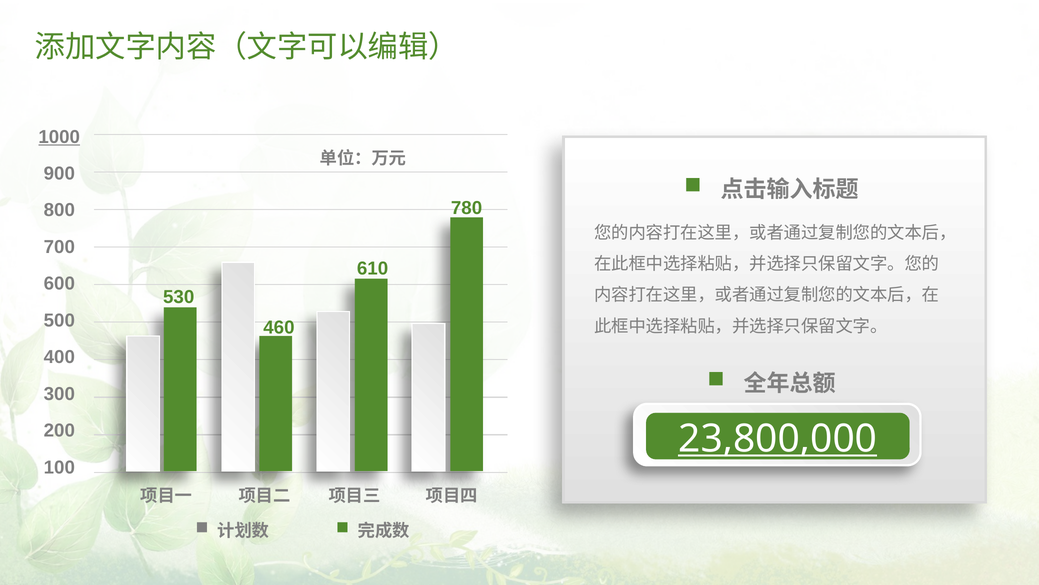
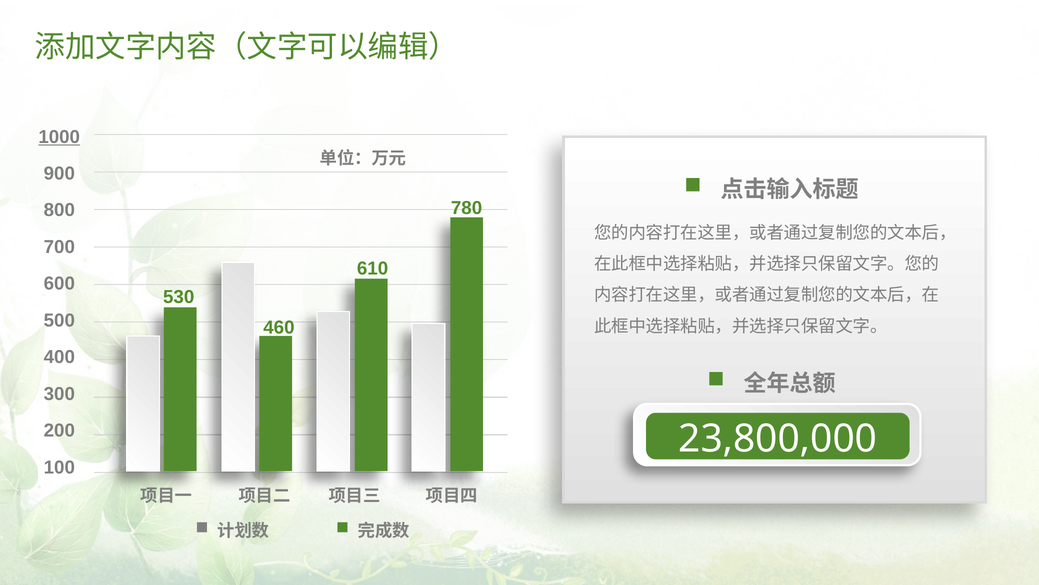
23,800,000 underline: present -> none (778, 438)
